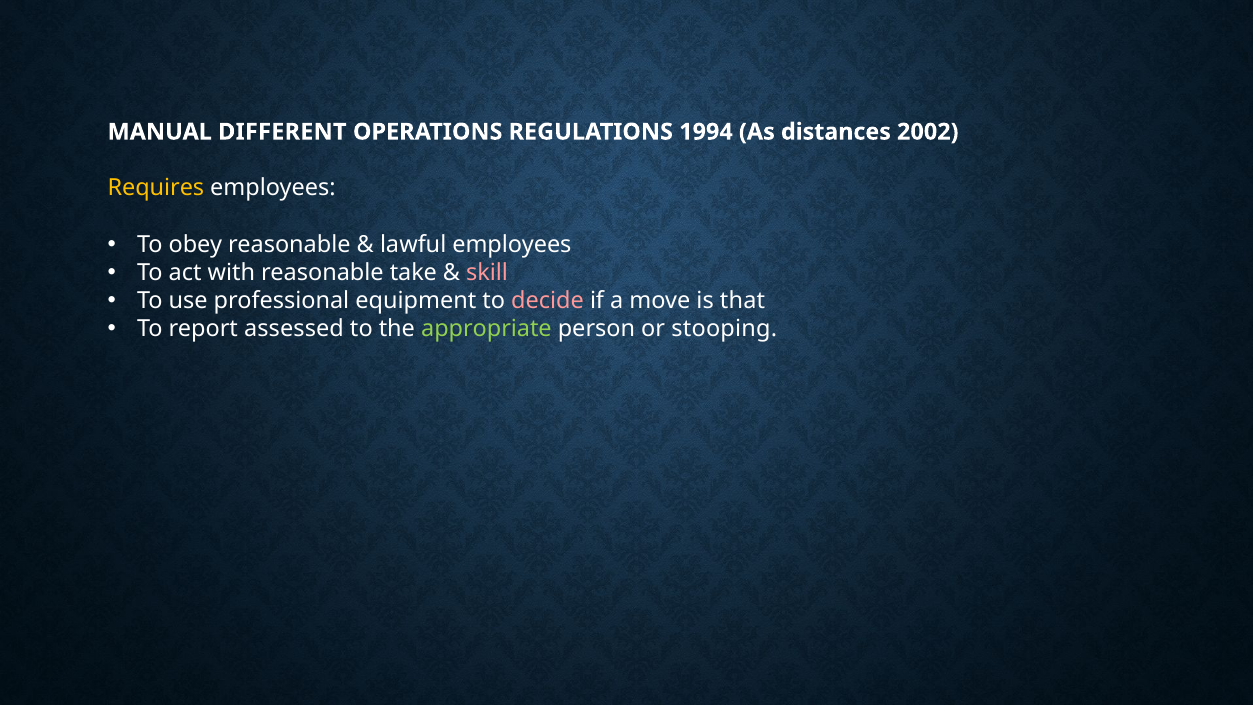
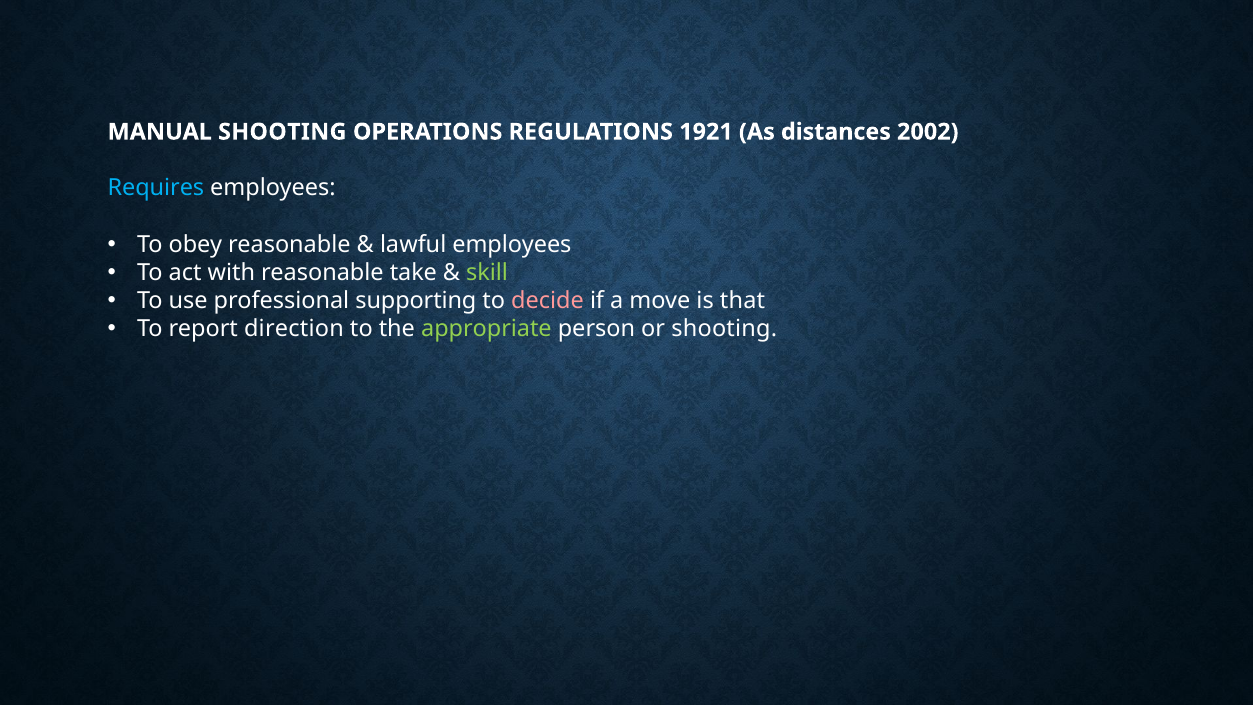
MANUAL DIFFERENT: DIFFERENT -> SHOOTING (282, 132)
1994: 1994 -> 1921 (706, 132)
Requires colour: yellow -> light blue (156, 188)
skill colour: pink -> light green (487, 273)
equipment: equipment -> supporting (416, 301)
assessed: assessed -> direction (294, 329)
or stooping: stooping -> shooting (724, 329)
